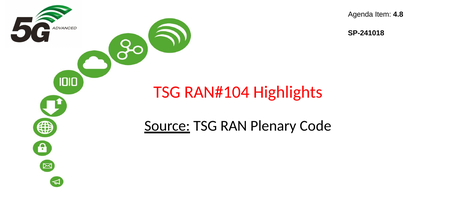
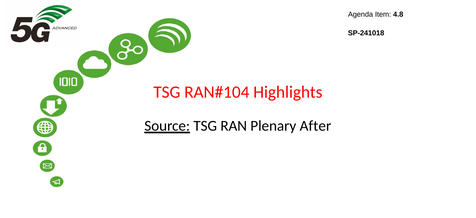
Code: Code -> After (315, 126)
